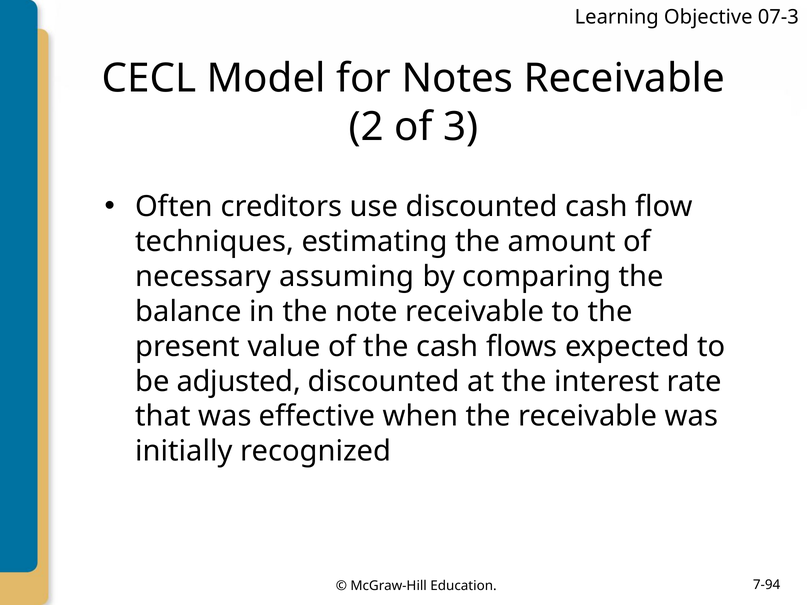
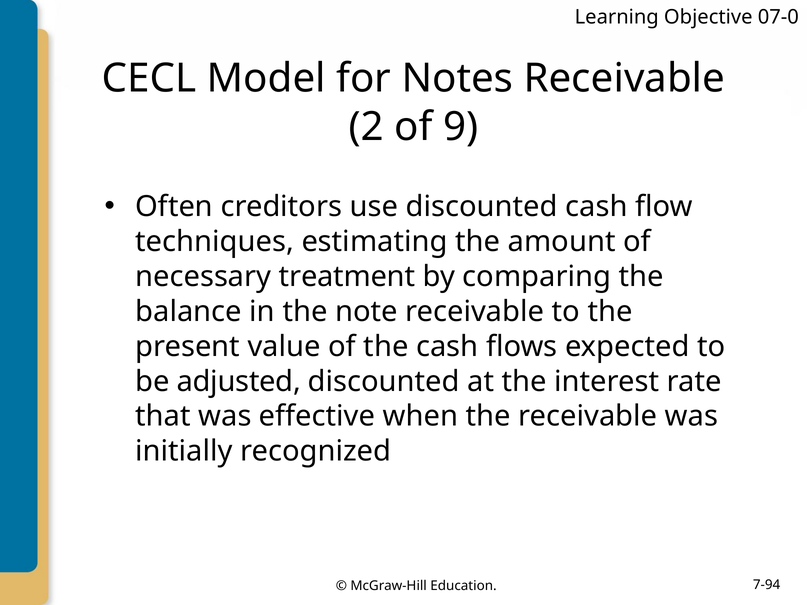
07-3: 07-3 -> 07-0 (778, 17)
3: 3 -> 9 (461, 127)
assuming: assuming -> treatment (347, 277)
